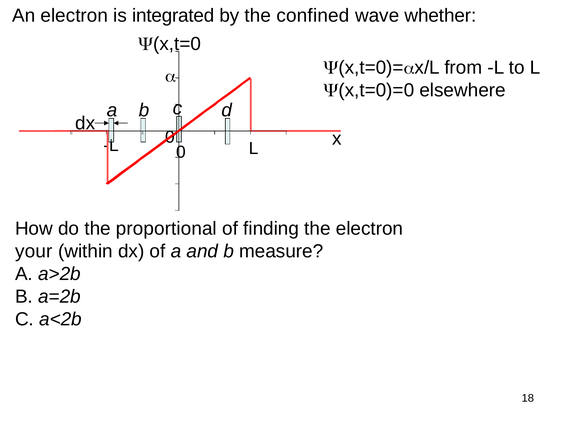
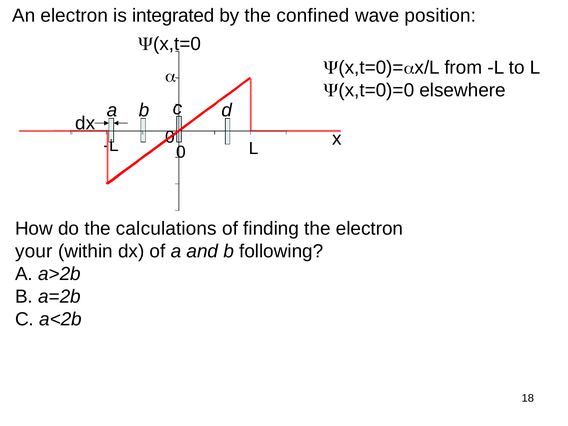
whether: whether -> position (440, 15)
proportional: proportional -> calculations (166, 228)
measure: measure -> following (281, 251)
